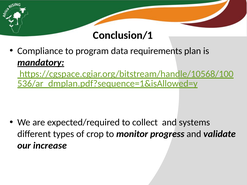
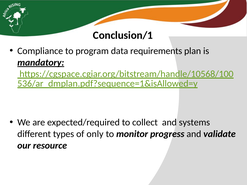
crop: crop -> only (95, 134)
increase: increase -> resource (50, 146)
